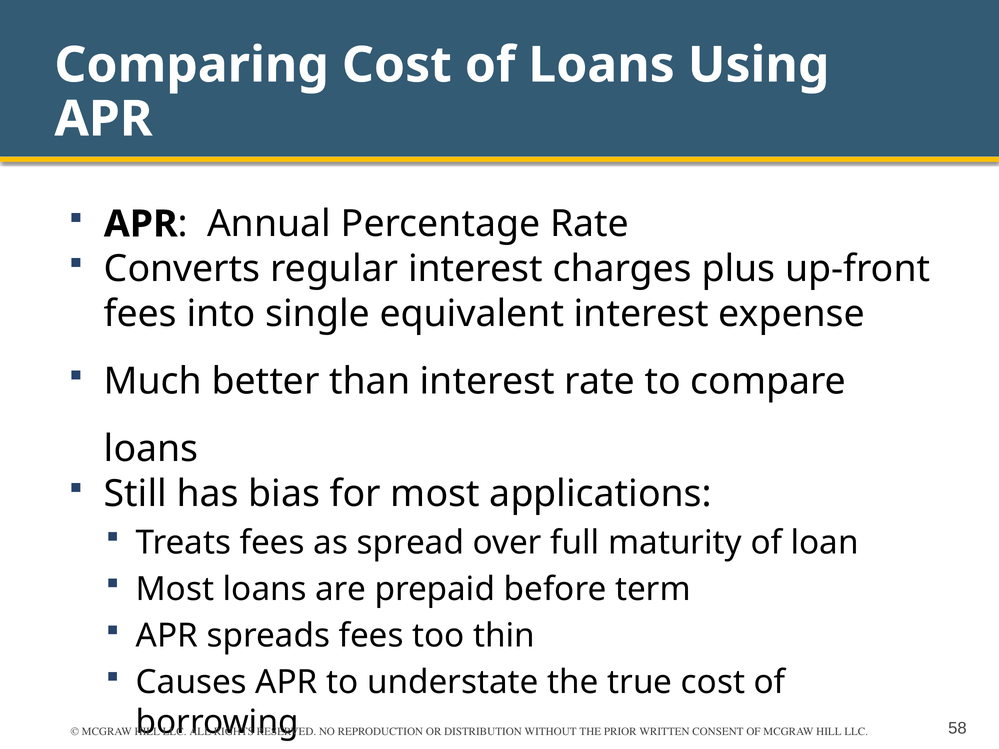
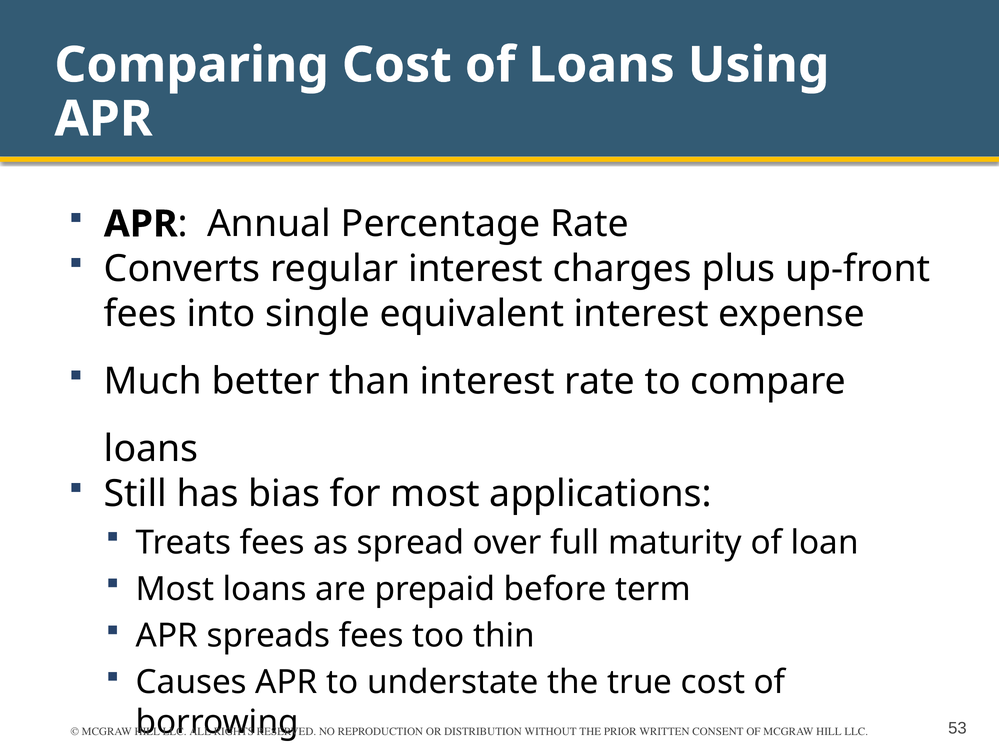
58: 58 -> 53 (957, 729)
